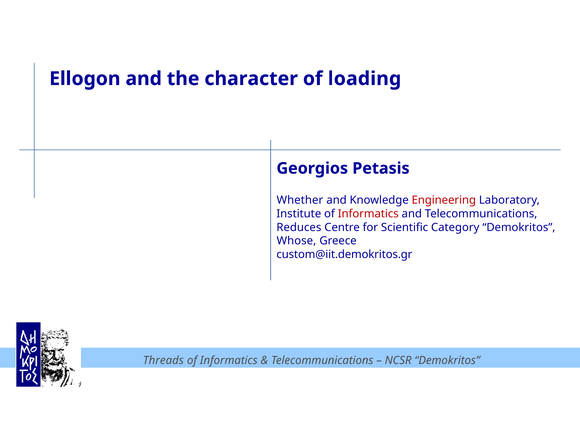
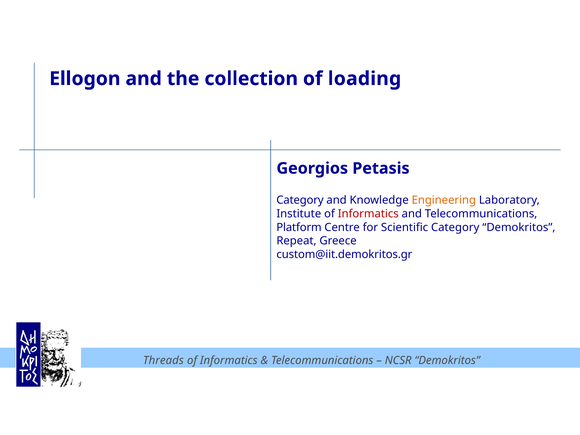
character: character -> collection (251, 79)
Whether: Whether -> Category (300, 200)
Engineering colour: red -> orange (444, 200)
Reduces: Reduces -> Platform (299, 227)
Whose: Whose -> Repeat (296, 241)
